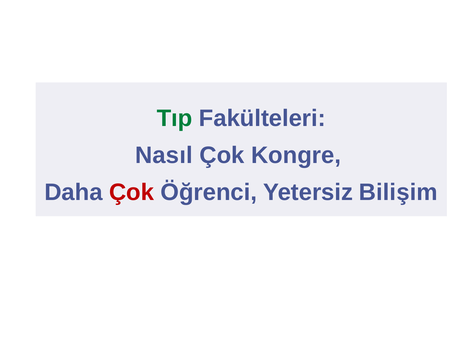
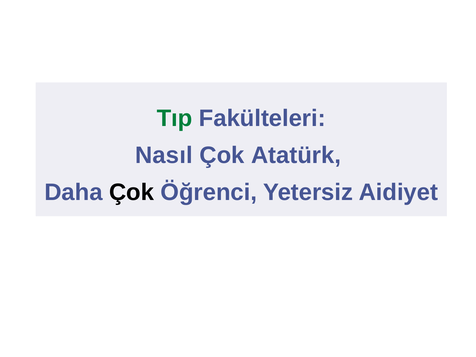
Kongre: Kongre -> Atatürk (296, 155)
Çok colour: red -> black (132, 192)
Bilişim: Bilişim -> Aidiyet (398, 192)
